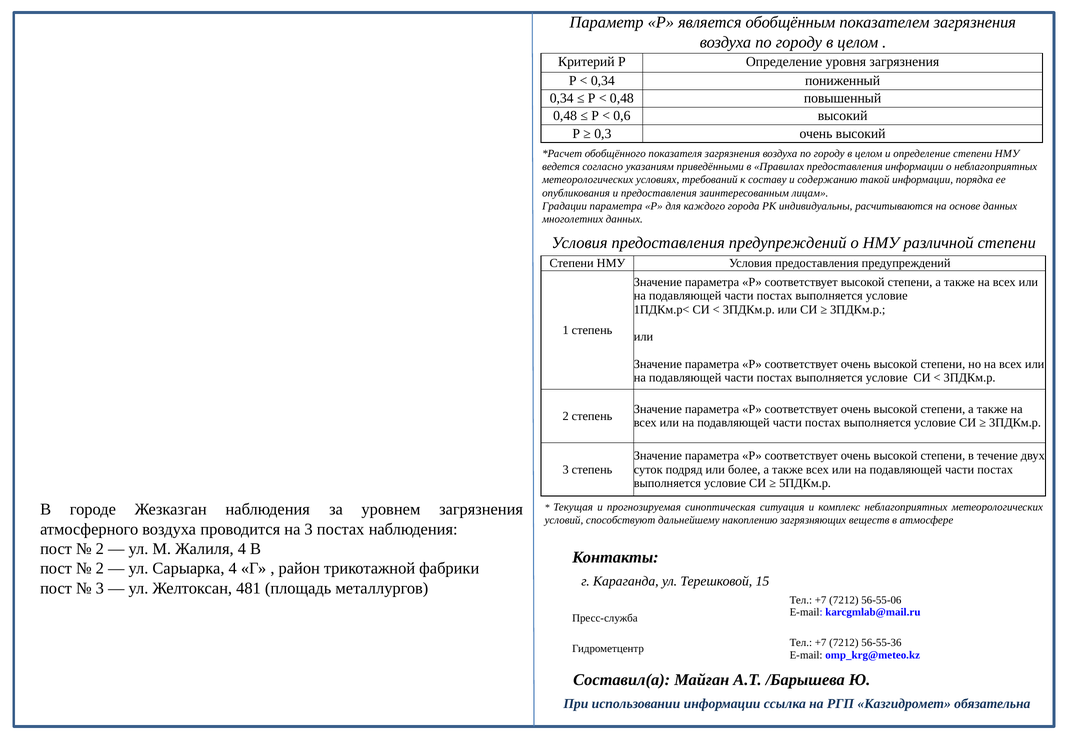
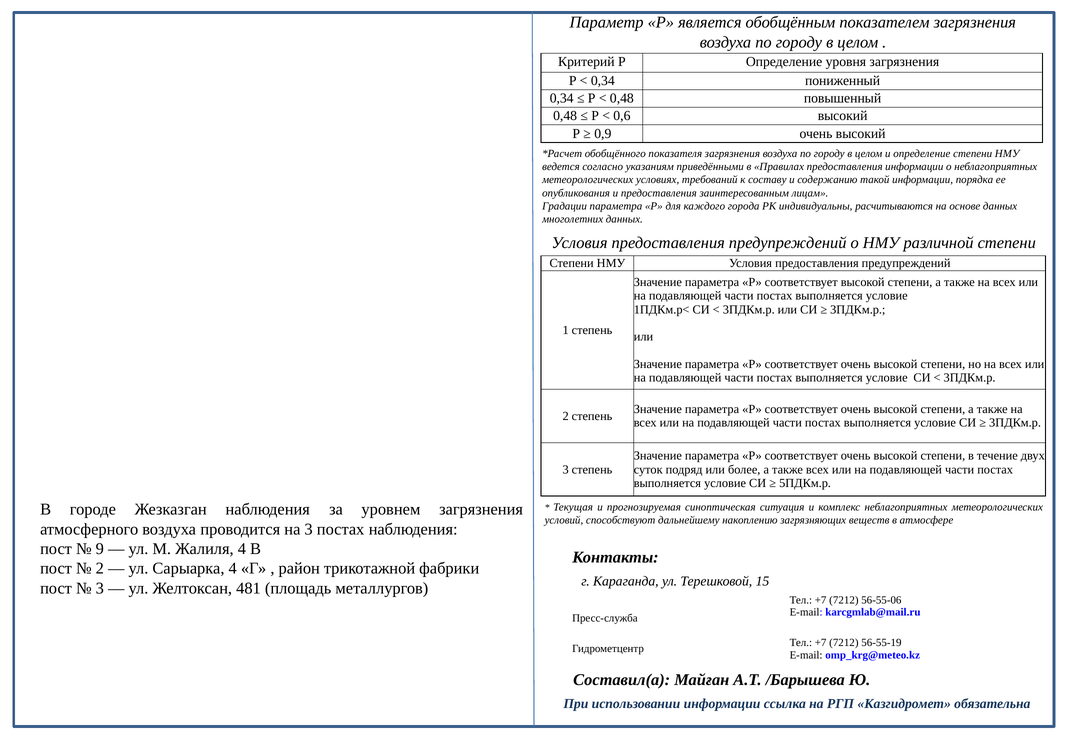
0,3: 0,3 -> 0,9 (603, 134)
2: 2 -> 9 (100, 549)
56-55-36: 56-55-36 -> 56-55-19 (881, 643)
